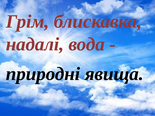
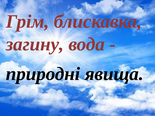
надалі: надалі -> загину (35, 44)
